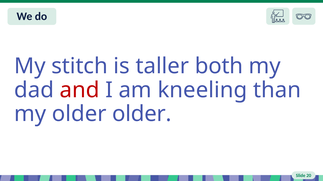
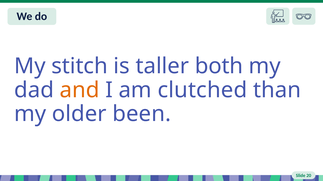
and colour: red -> orange (80, 90)
kneeling: kneeling -> clutched (202, 90)
older older: older -> been (142, 114)
